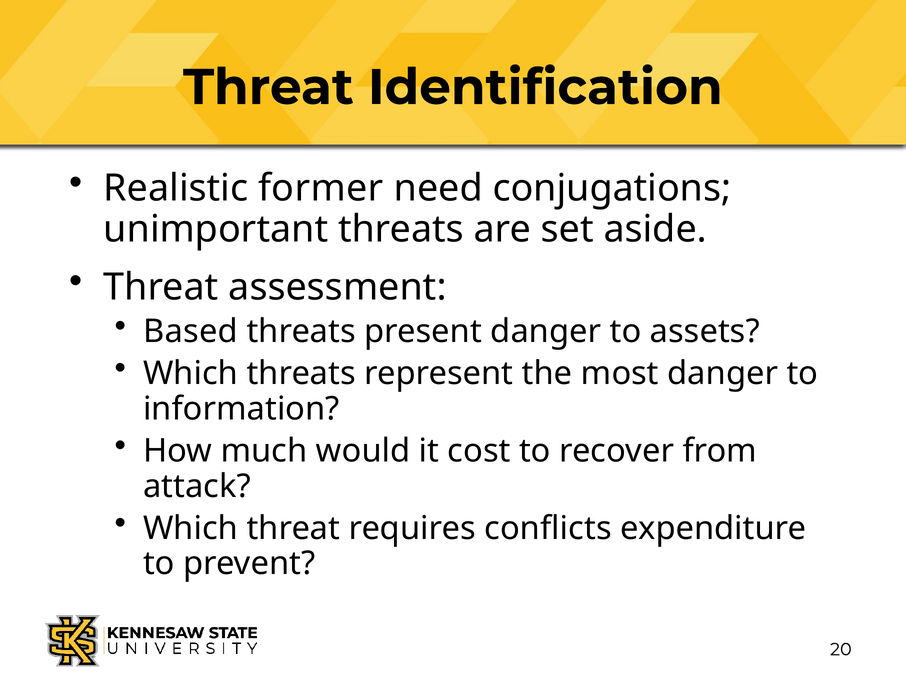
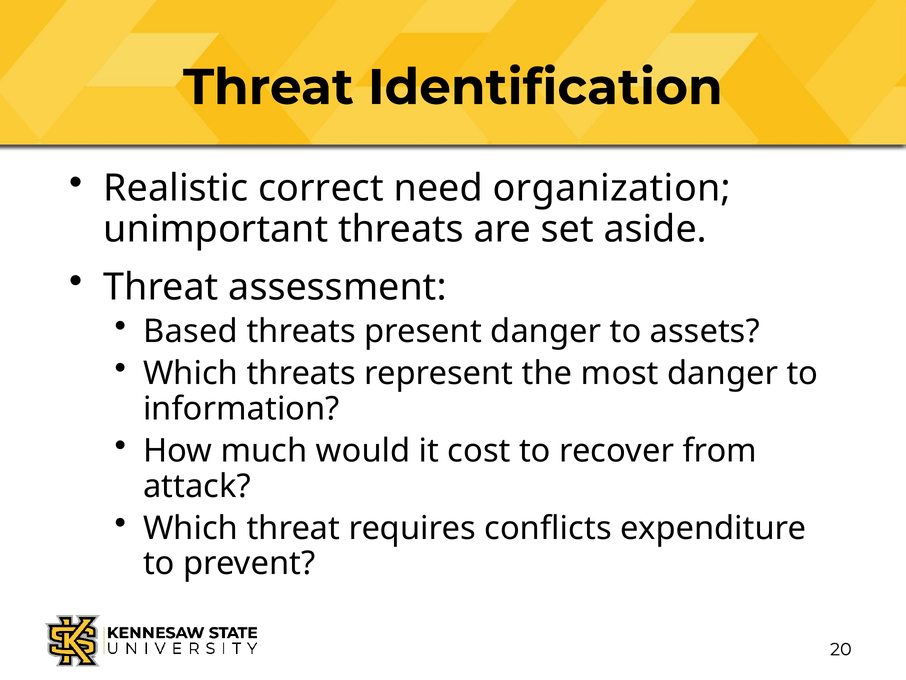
former: former -> correct (321, 188)
conjugations: conjugations -> organization (612, 188)
